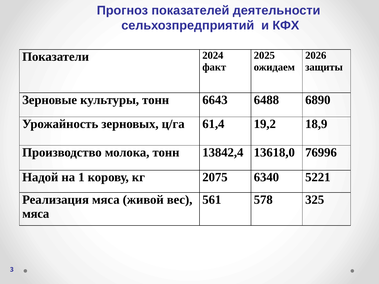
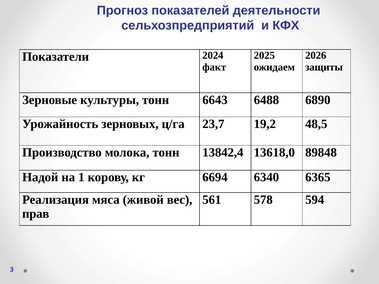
61,4: 61,4 -> 23,7 (213, 124)
18,9: 18,9 -> 48,5 (316, 124)
76996: 76996 -> 89848 (321, 153)
2075: 2075 -> 6694 (215, 177)
5221: 5221 -> 6365 (318, 177)
325: 325 -> 594 (315, 200)
мяса: мяса -> прав (36, 214)
